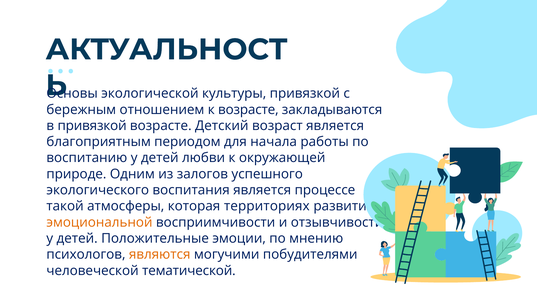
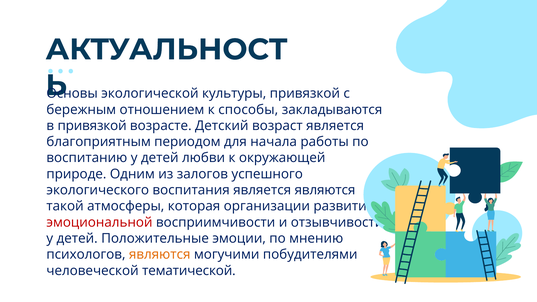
к возрасте: возрасте -> способы (248, 110)
является процессе: процессе -> являются (325, 190)
территориях: территориях -> организации (267, 206)
эмоциональной colour: orange -> red (99, 222)
